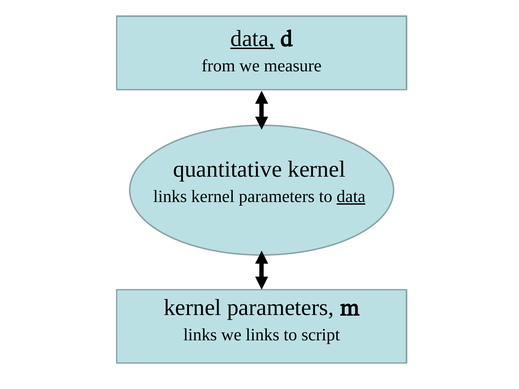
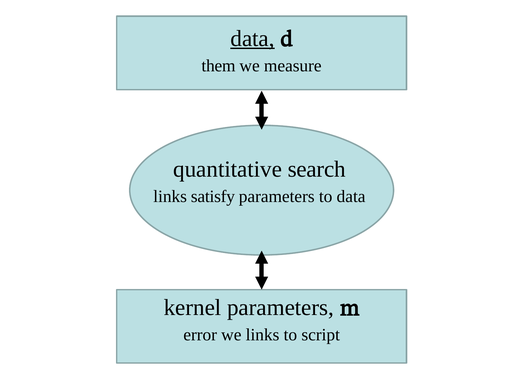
from: from -> them (218, 66)
quantitative kernel: kernel -> search (317, 169)
links kernel: kernel -> satisfy (213, 197)
data underline: present -> none (351, 197)
links: links -> error (200, 335)
